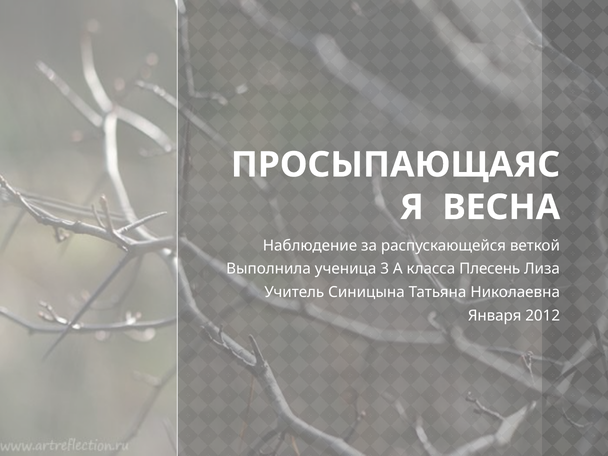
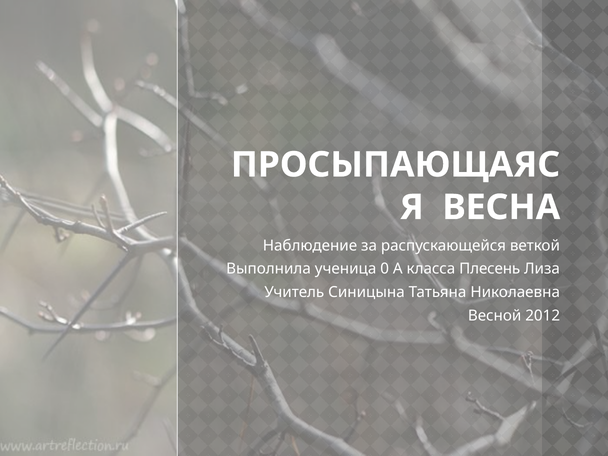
3: 3 -> 0 (385, 269)
Января: Января -> Весной (495, 316)
